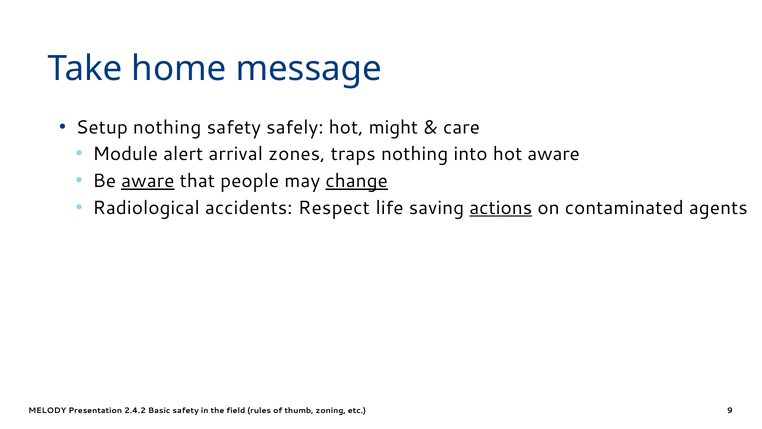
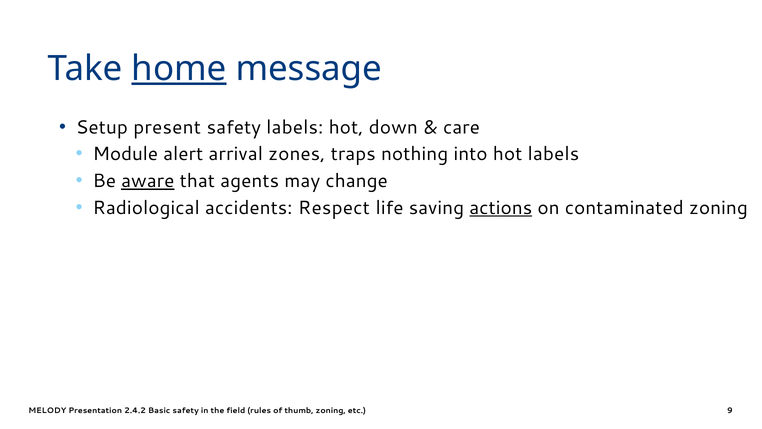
home underline: none -> present (179, 69)
Setup nothing: nothing -> present (167, 127)
safety safely: safely -> labels (295, 127)
might: might -> down (393, 127)
hot aware: aware -> labels (553, 154)
people: people -> agents (250, 181)
change underline: present -> none (357, 181)
contaminated agents: agents -> zoning (718, 208)
